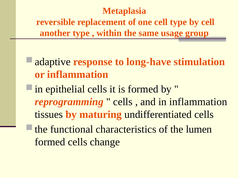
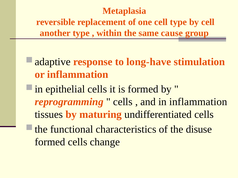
usage: usage -> cause (172, 33)
lumen: lumen -> disuse (199, 130)
